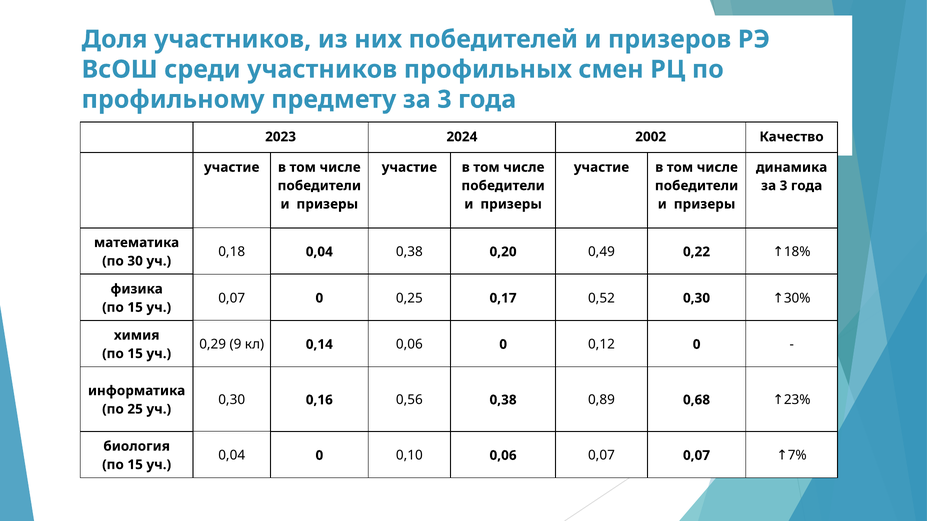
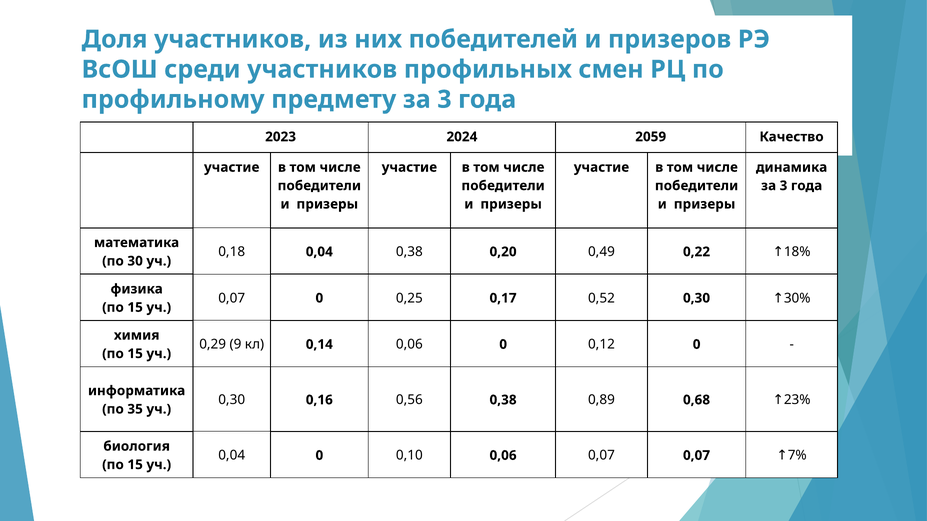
2002: 2002 -> 2059 (651, 137)
25: 25 -> 35 (135, 409)
